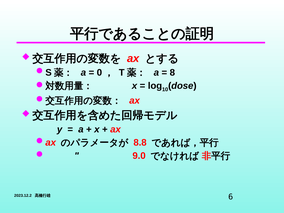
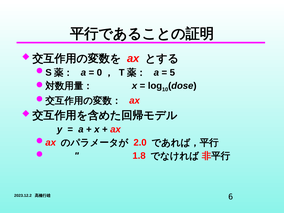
8: 8 -> 5 (172, 73)
8.8: 8.8 -> 2.0 (140, 143)
9.0: 9.0 -> 1.8 (139, 156)
